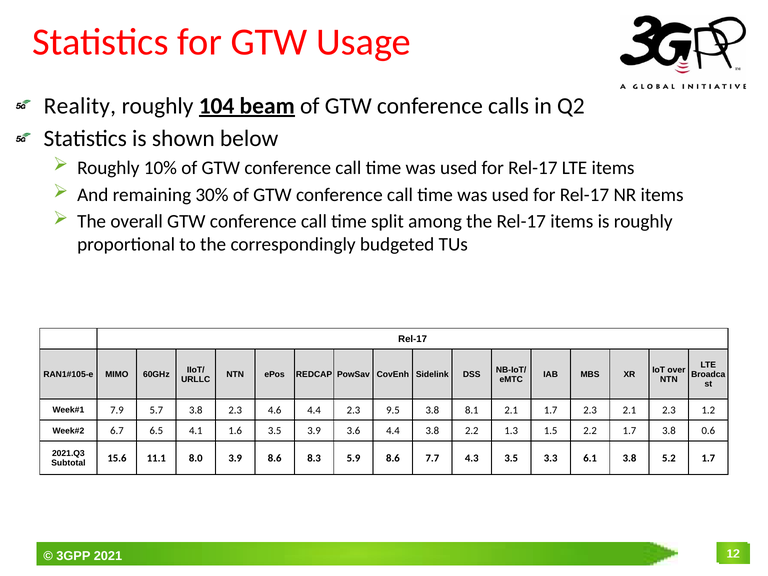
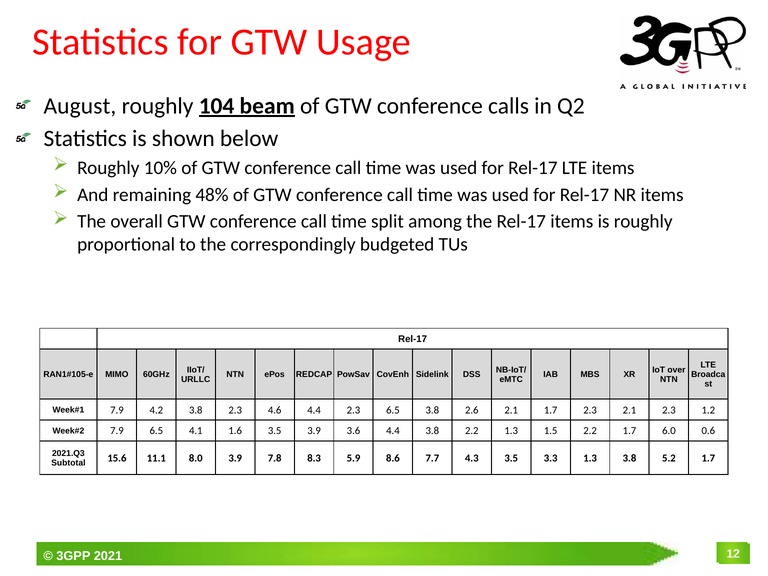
Reality: Reality -> August (80, 106)
30%: 30% -> 48% (212, 195)
5.7: 5.7 -> 4.2 (156, 410)
2.3 9.5: 9.5 -> 6.5 (393, 410)
8.1: 8.1 -> 2.6 (472, 410)
6.7: 6.7 -> 7.9 (117, 431)
1.7 3.8: 3.8 -> 6.0 (669, 431)
3.9 8.6: 8.6 -> 7.8 (275, 458)
3.3 6.1: 6.1 -> 1.3 (590, 458)
